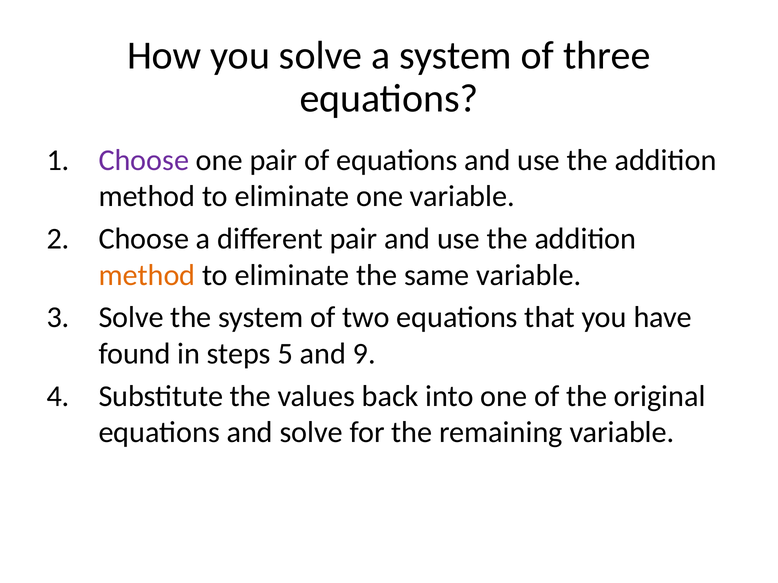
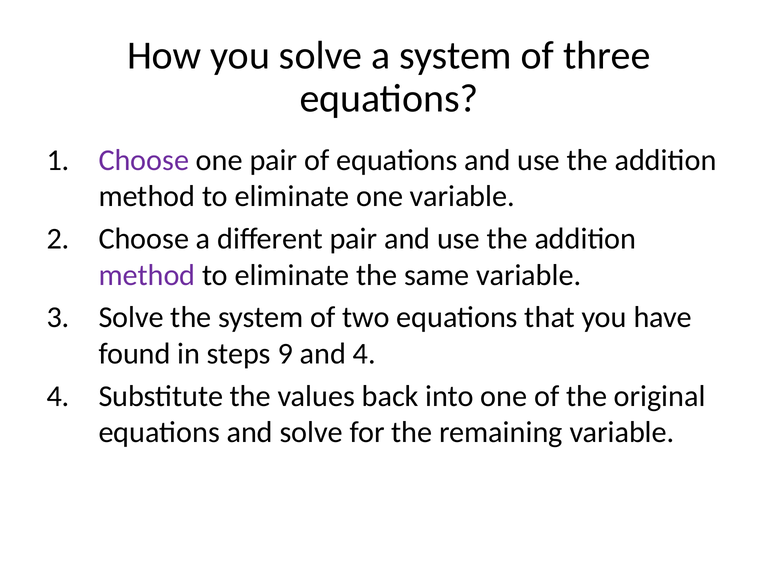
method colour: orange -> purple (147, 275)
5: 5 -> 9 (285, 354)
and 9: 9 -> 4 (364, 354)
